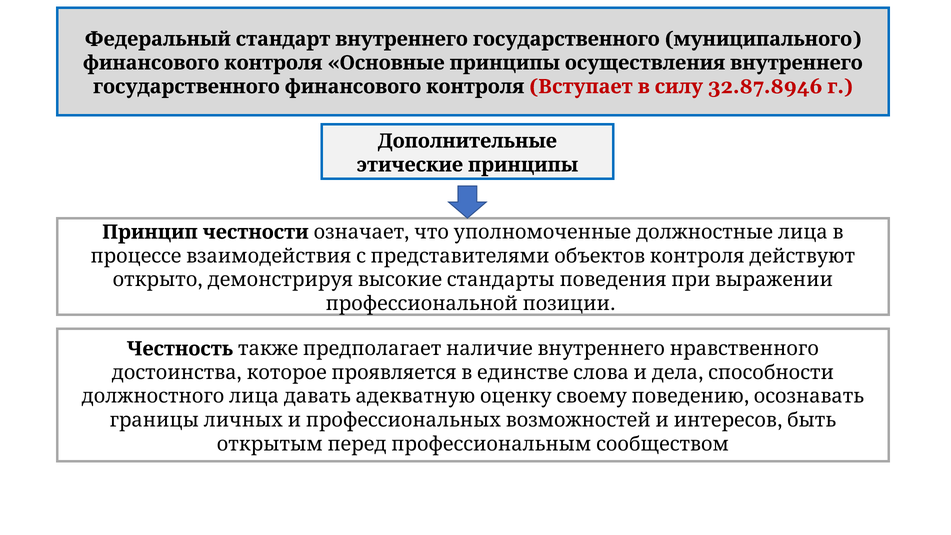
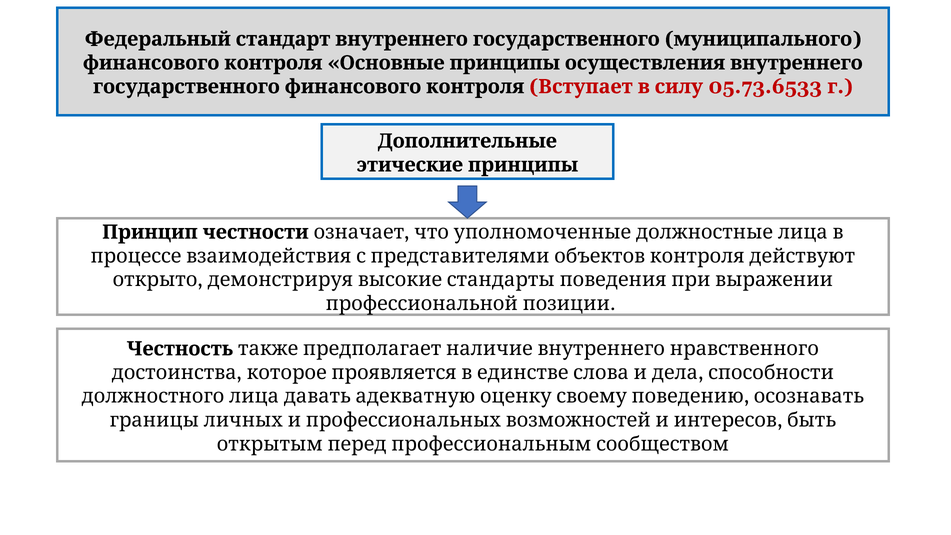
32.87.8946: 32.87.8946 -> 05.73.6533 (765, 87)
